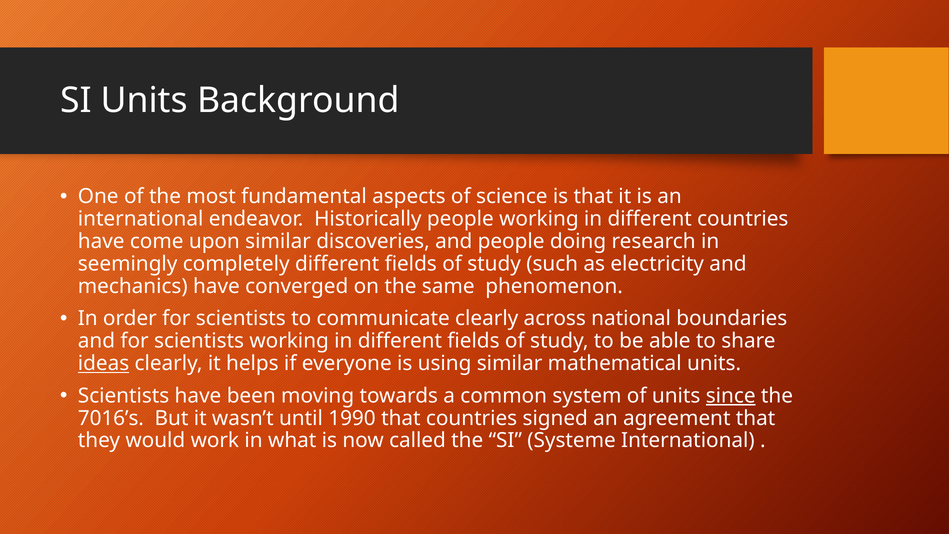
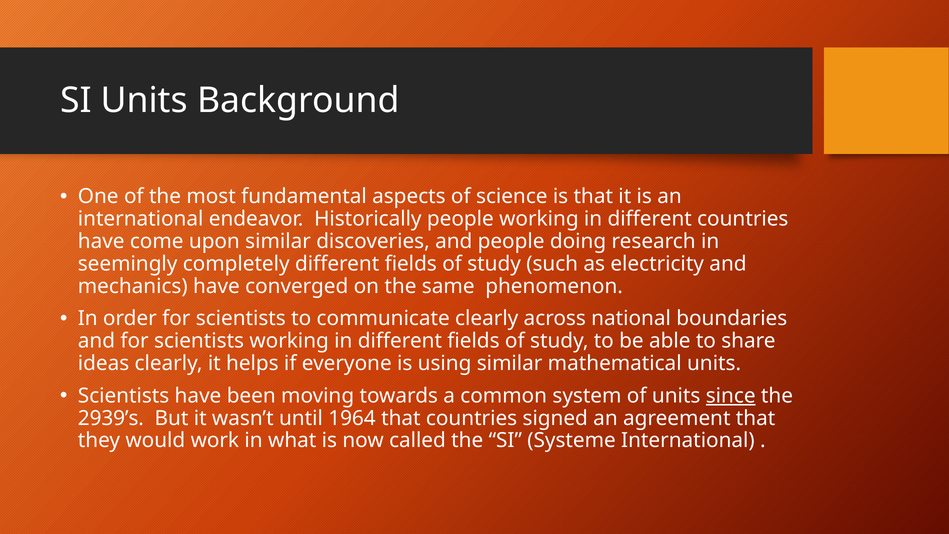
ideas underline: present -> none (104, 363)
7016’s: 7016’s -> 2939’s (111, 418)
1990: 1990 -> 1964 (352, 418)
